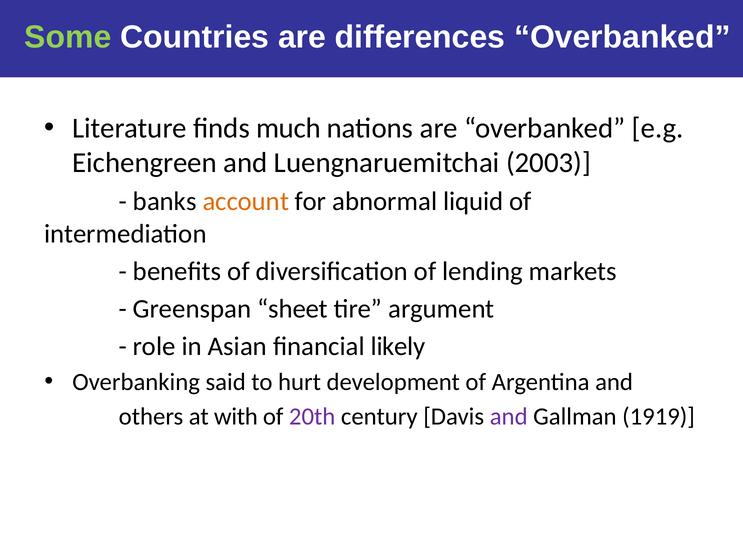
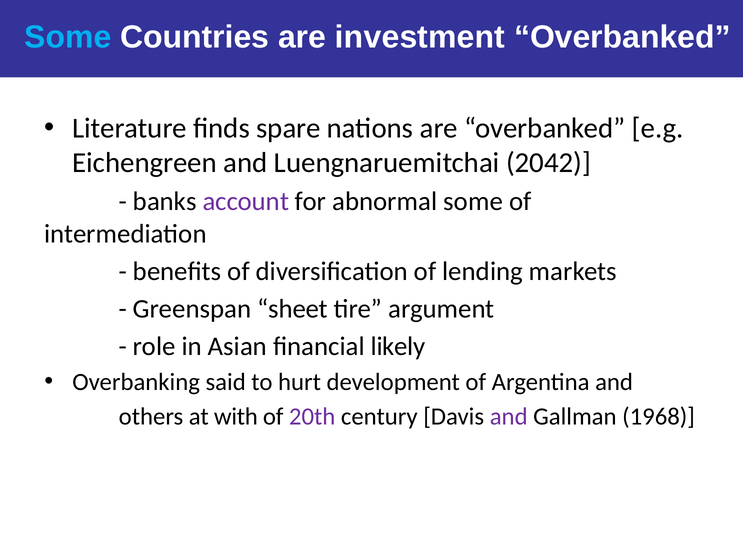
Some colour: light green -> light blue (68, 37)
differences: differences -> investment (420, 37)
much: much -> spare (288, 128)
2003: 2003 -> 2042 (548, 163)
account colour: orange -> purple (246, 202)
abnormal liquid: liquid -> some (473, 202)
1919: 1919 -> 1968 (659, 417)
